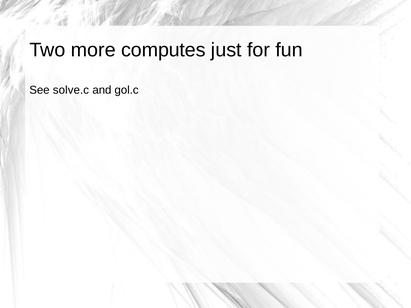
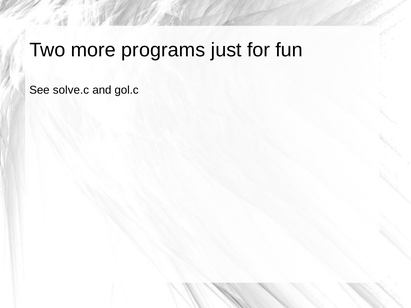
computes: computes -> programs (163, 50)
